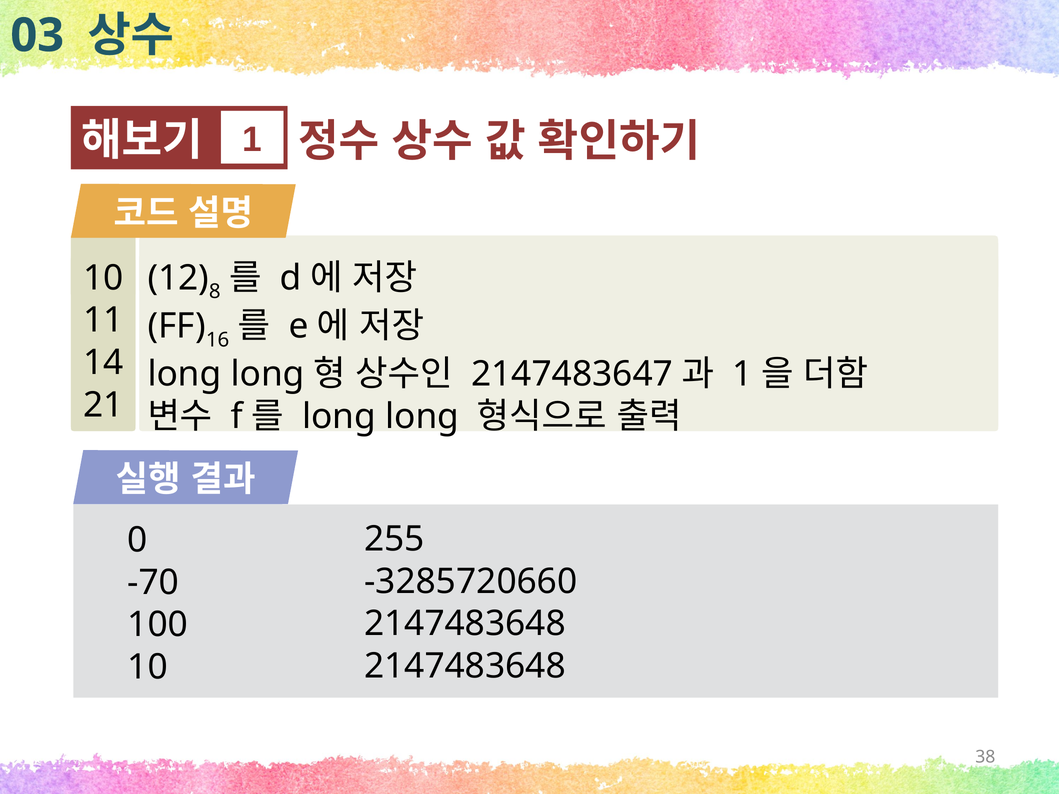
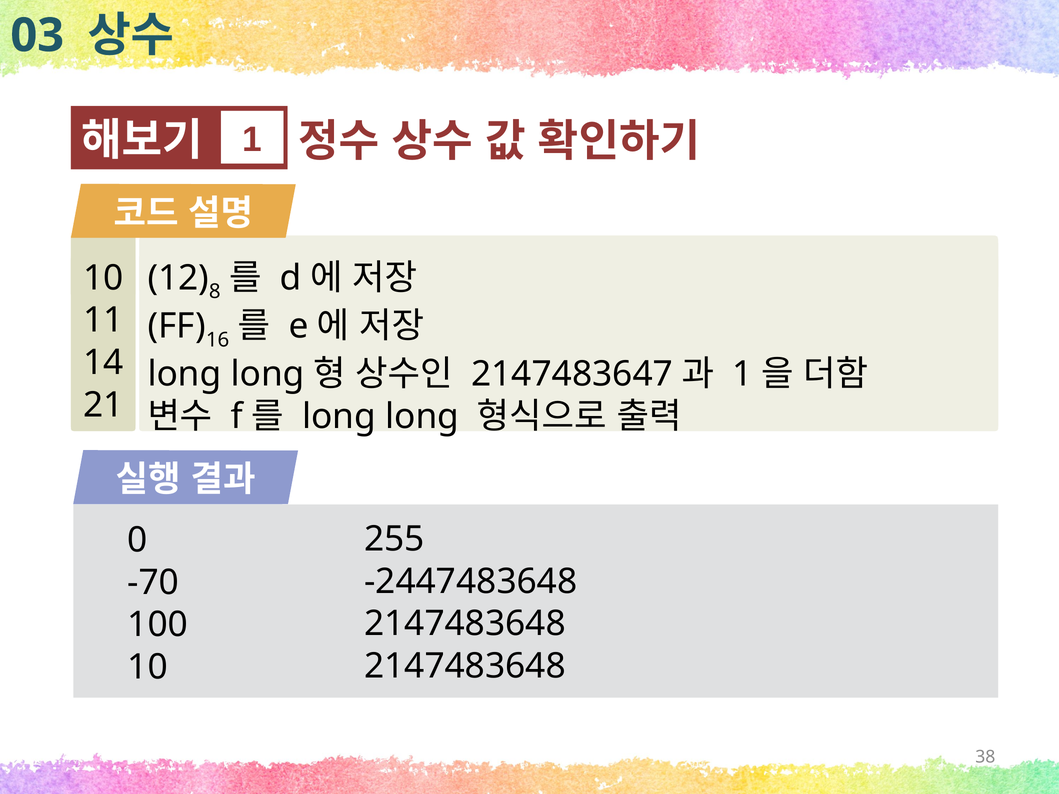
-3285720660: -3285720660 -> -2447483648 (471, 582)
